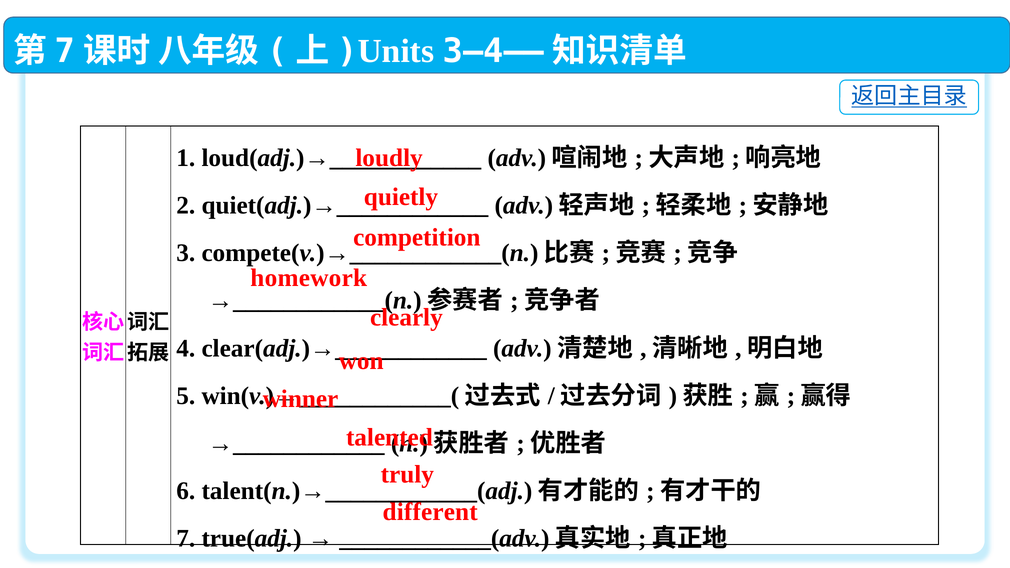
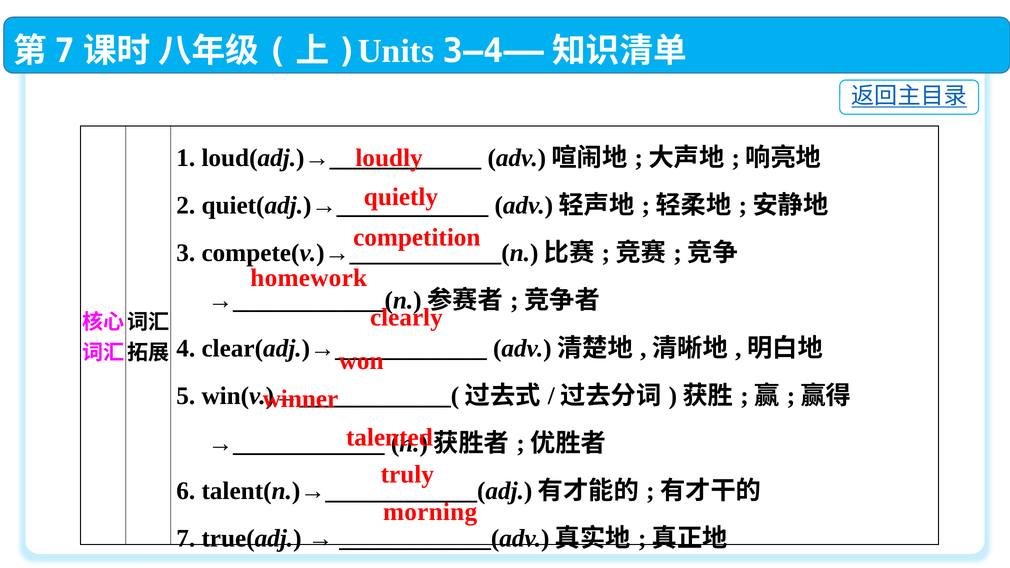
different: different -> morning (430, 512)
